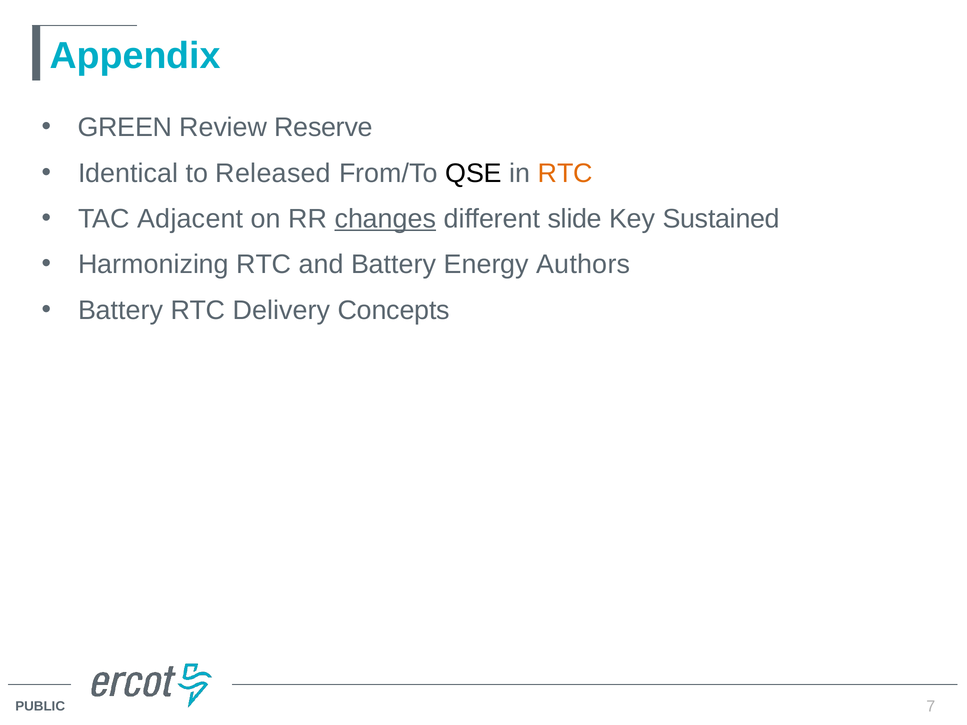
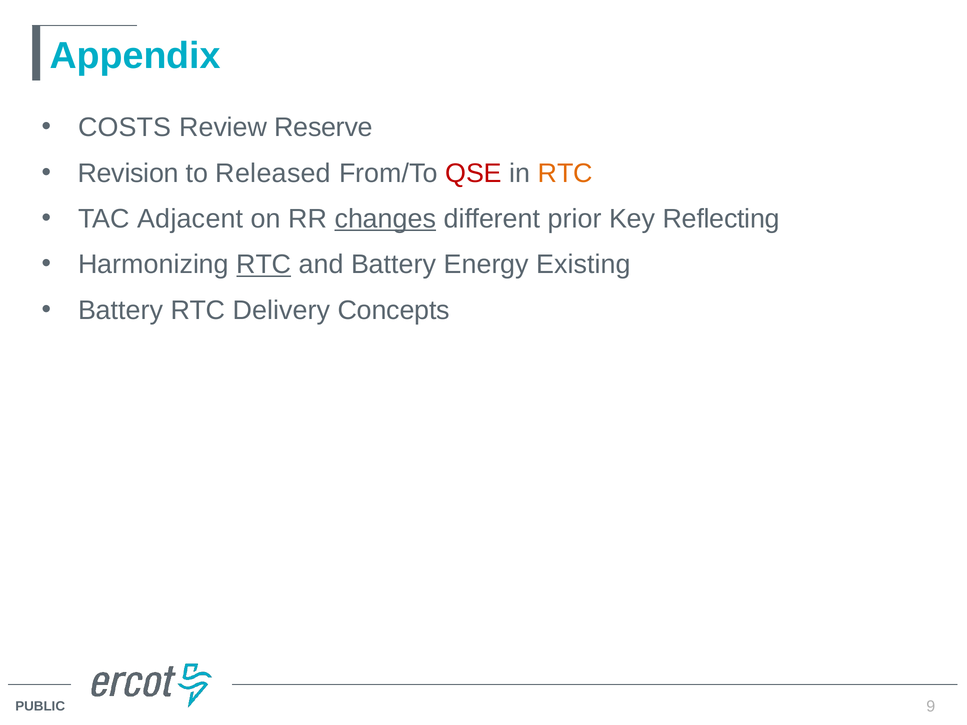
GREEN: GREEN -> COSTS (125, 128)
Identical: Identical -> Revision (128, 173)
QSE colour: black -> red (473, 173)
slide: slide -> prior (575, 219)
Sustained: Sustained -> Reflecting (721, 219)
RTC underline: none -> present (264, 265)
Authors: Authors -> Existing (583, 265)
7: 7 -> 9 (931, 707)
